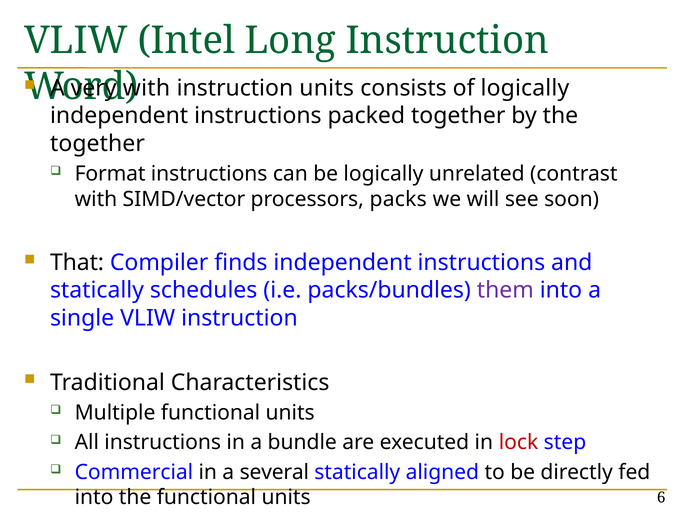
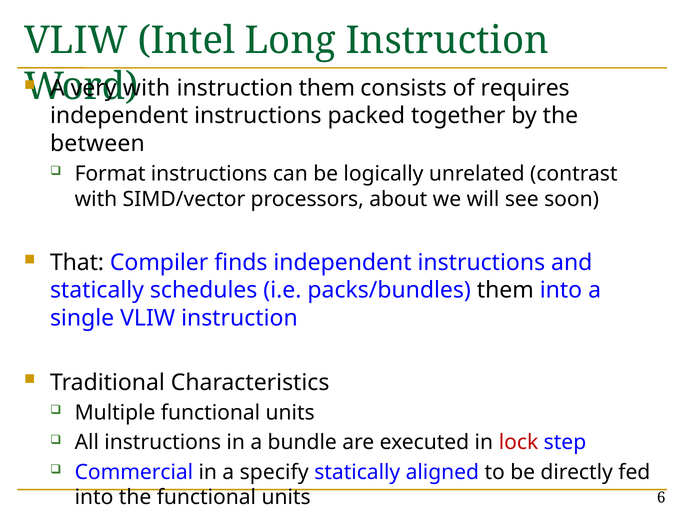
instruction units: units -> them (327, 88)
of logically: logically -> requires (525, 88)
together: together -> between (97, 143)
packs: packs -> about (398, 199)
them colour: purple -> black (505, 290)
several: several -> specify (274, 472)
